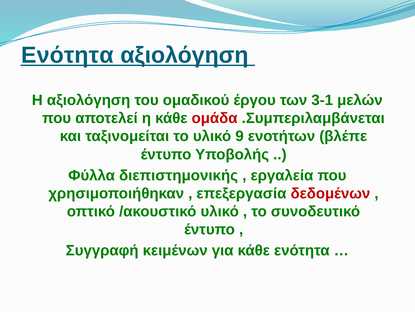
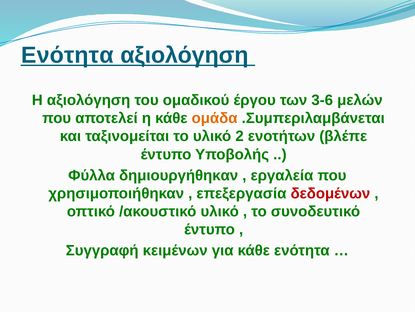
3-1: 3-1 -> 3-6 (322, 100)
ομάδα colour: red -> orange (215, 118)
9: 9 -> 2 (240, 136)
διεπιστημονικής: διεπιστημονικής -> δημιουργήθηκαν (179, 175)
